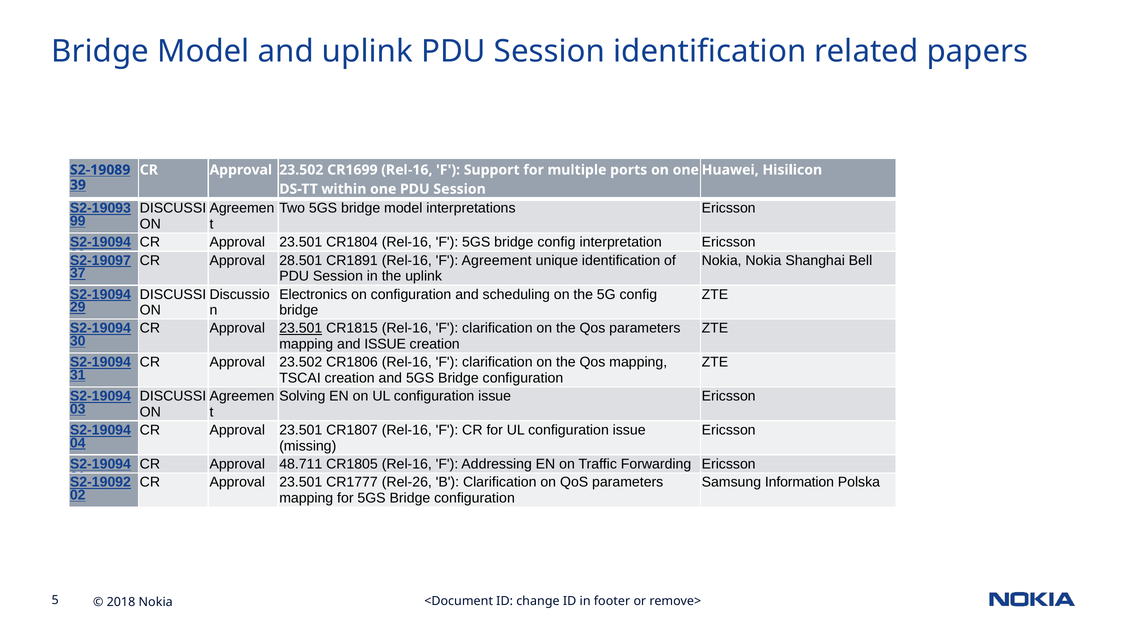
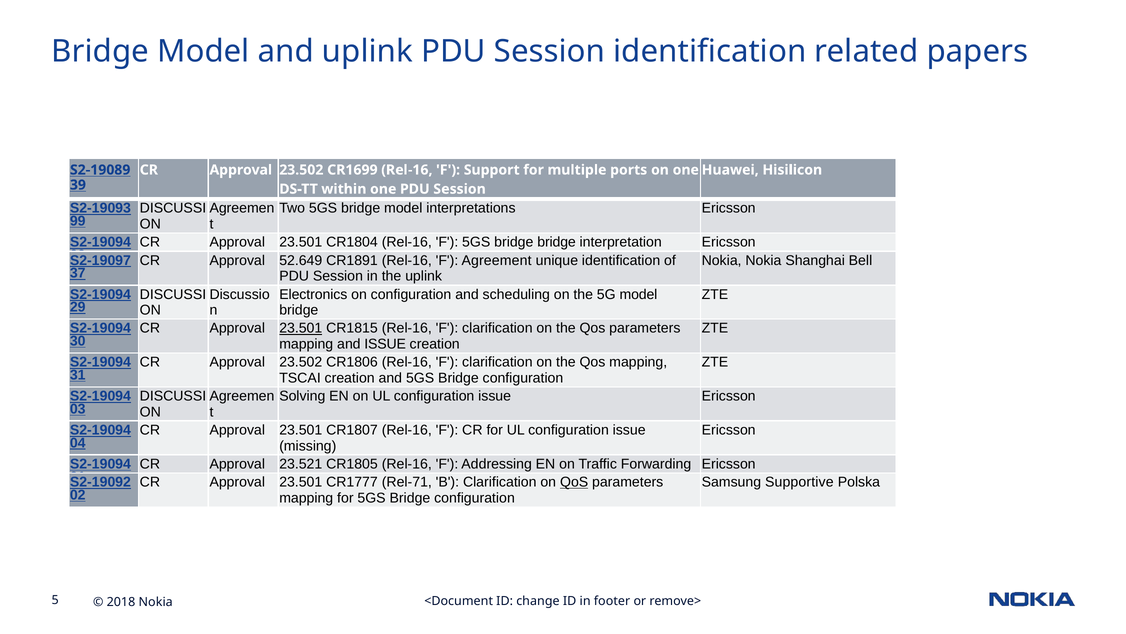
bridge config: config -> bridge (557, 242)
28.501: 28.501 -> 52.649 (301, 260)
5G config: config -> model (638, 294)
48.711: 48.711 -> 23.521 (301, 464)
Rel-26: Rel-26 -> Rel-71 (407, 482)
QoS underline: none -> present (574, 482)
Information: Information -> Supportive (799, 482)
